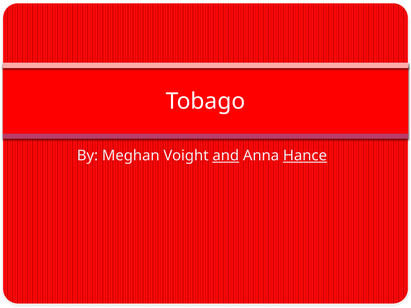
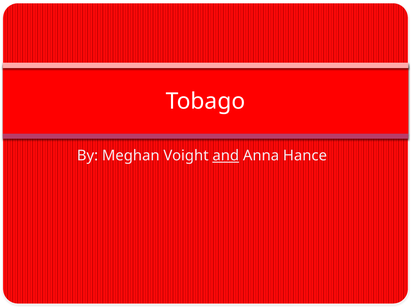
Hance underline: present -> none (305, 156)
